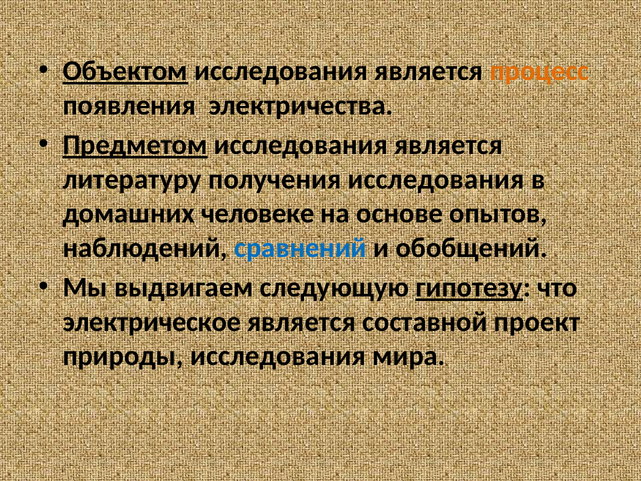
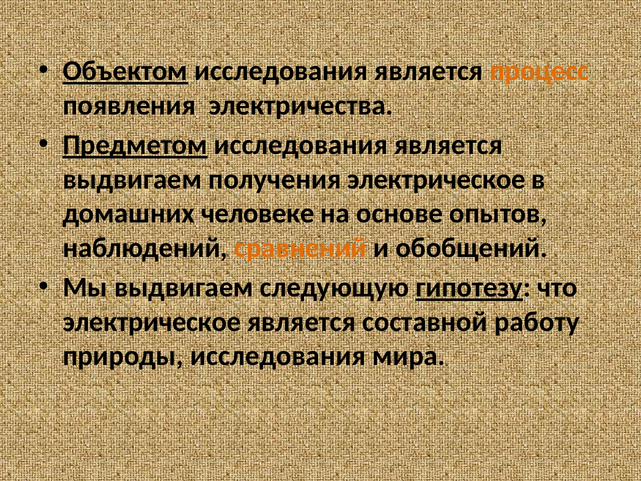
литературу: литературу -> выдвигаем (132, 179)
получения исследования: исследования -> электрическое (436, 179)
сравнений colour: blue -> orange (300, 248)
проект: проект -> работу (537, 322)
